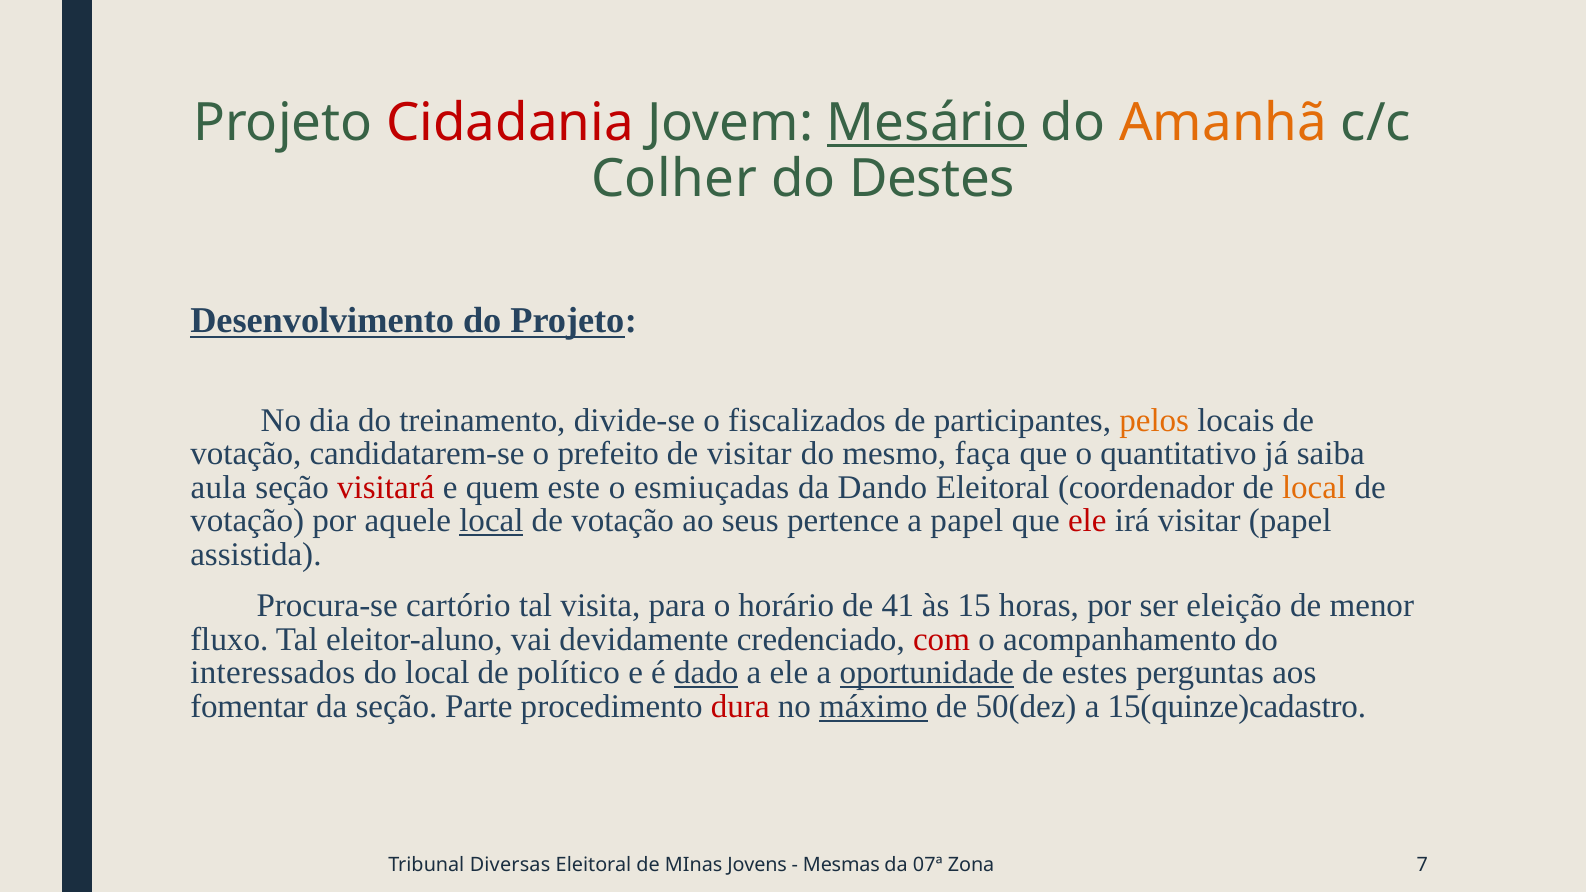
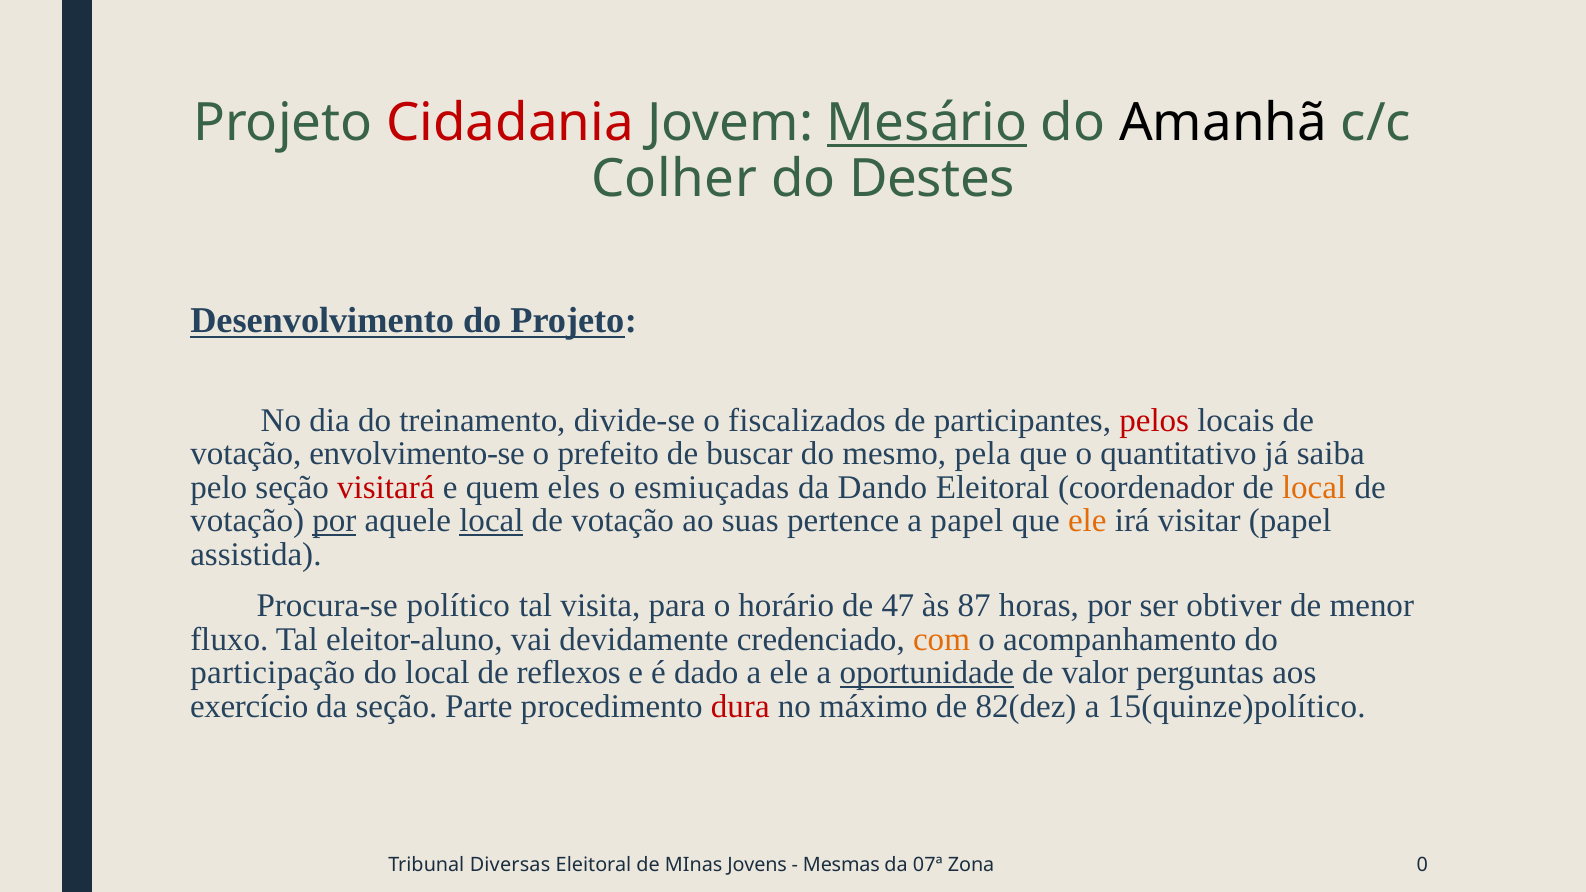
Amanhã colour: orange -> black (1223, 123)
pelos colour: orange -> red (1154, 420)
candidatarem-se: candidatarem-se -> envolvimento-se (417, 454)
de visitar: visitar -> buscar (750, 454)
faça: faça -> pela (983, 454)
aula: aula -> pelo (219, 487)
este: este -> eles (574, 487)
por underline: none -> present (334, 521)
seus: seus -> suas (750, 521)
ele colour: red -> orange (1087, 521)
cartório: cartório -> político (458, 606)
41: 41 -> 47 (898, 606)
15: 15 -> 87 (974, 606)
eleição: eleição -> obtiver (1234, 606)
com colour: red -> orange (942, 640)
interessados: interessados -> participação (273, 673)
político: político -> reflexos (569, 673)
dado underline: present -> none (706, 673)
estes: estes -> valor (1095, 673)
fomentar: fomentar -> exercício (249, 707)
máximo underline: present -> none (873, 707)
50(dez: 50(dez -> 82(dez (1026, 707)
15(quinze)cadastro: 15(quinze)cadastro -> 15(quinze)político (1237, 707)
7: 7 -> 0 (1422, 866)
